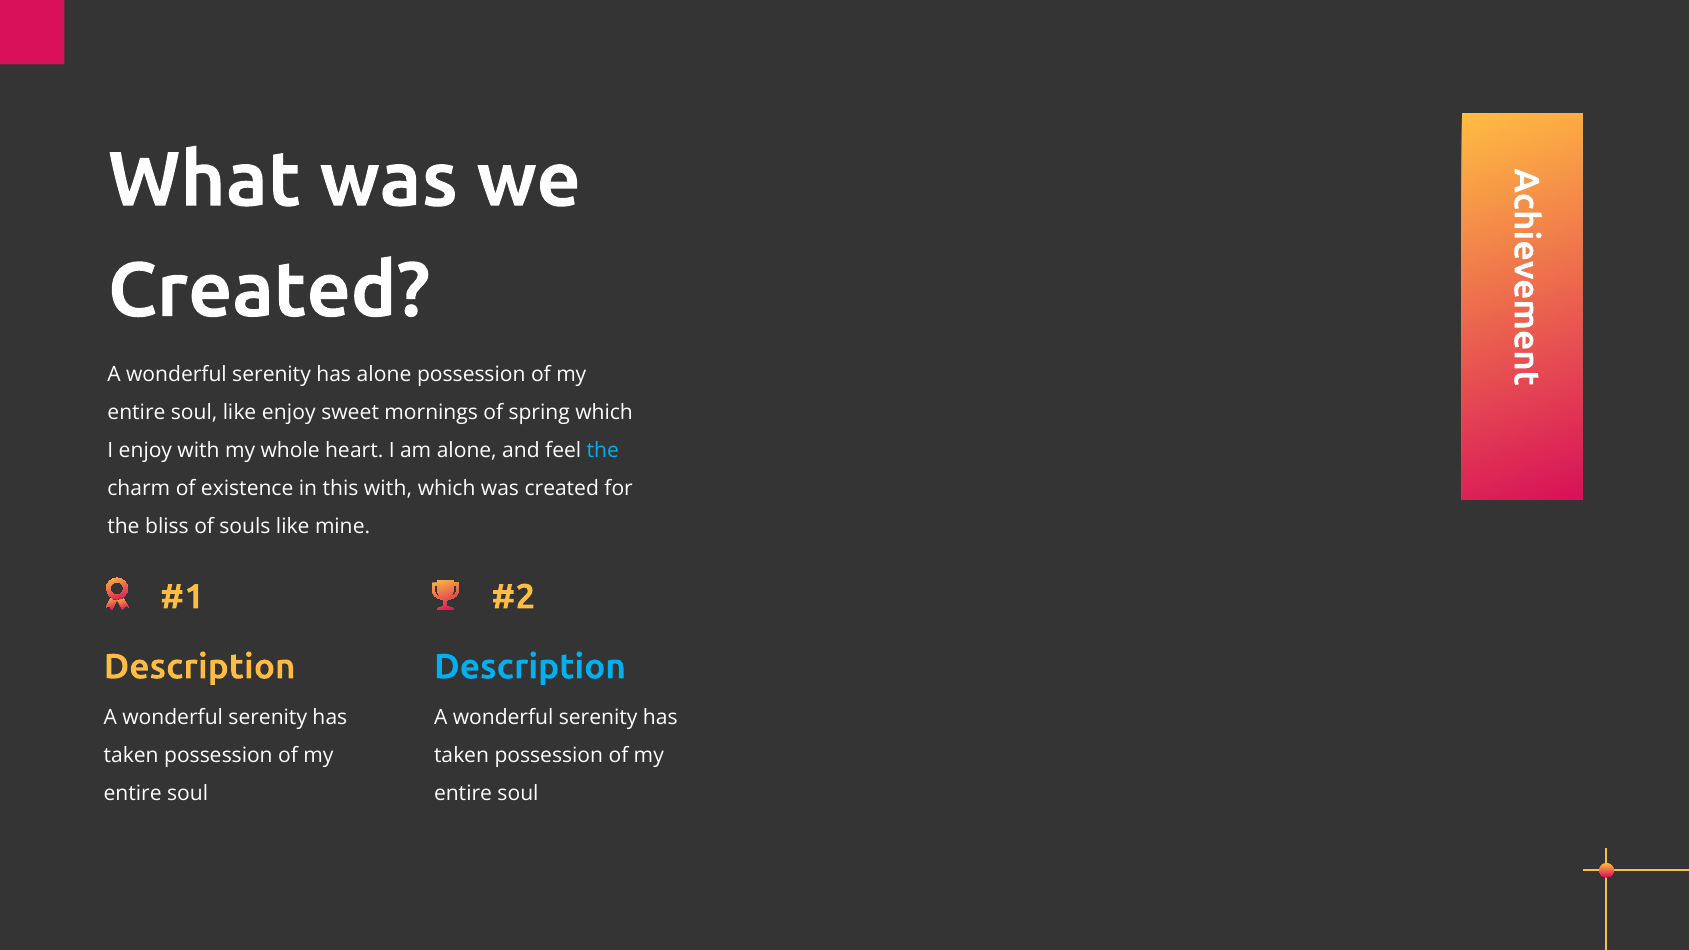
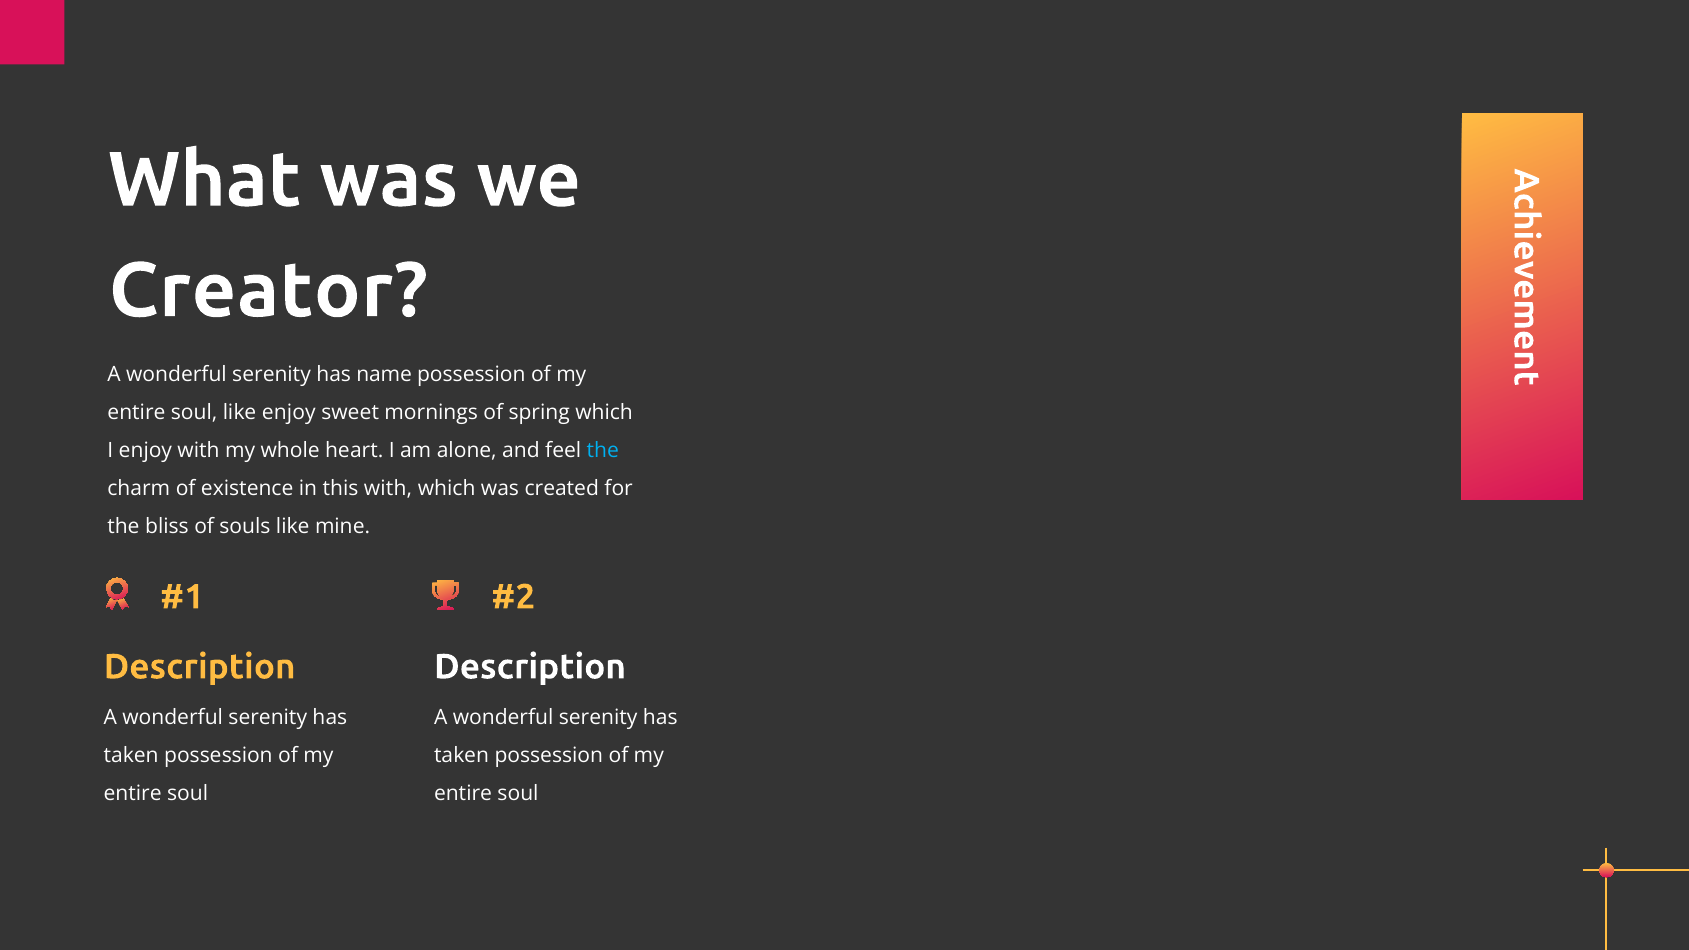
Created: Created -> Creator (268, 291)
has alone: alone -> name (384, 375)
Description colour: light blue -> white (530, 667)
